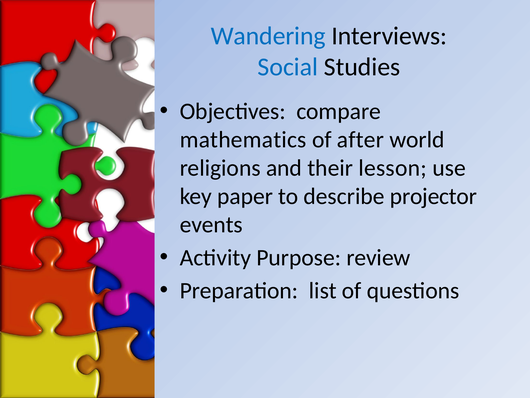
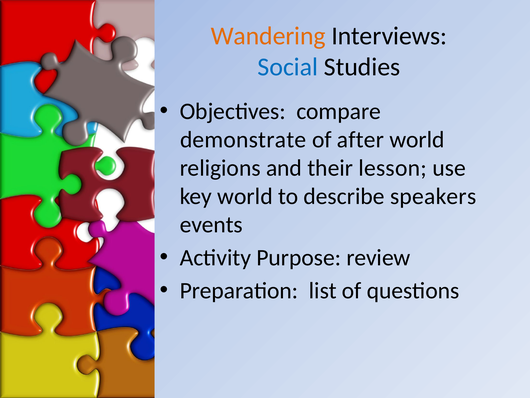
Wandering colour: blue -> orange (268, 36)
mathematics: mathematics -> demonstrate (243, 139)
key paper: paper -> world (245, 196)
projector: projector -> speakers (433, 196)
